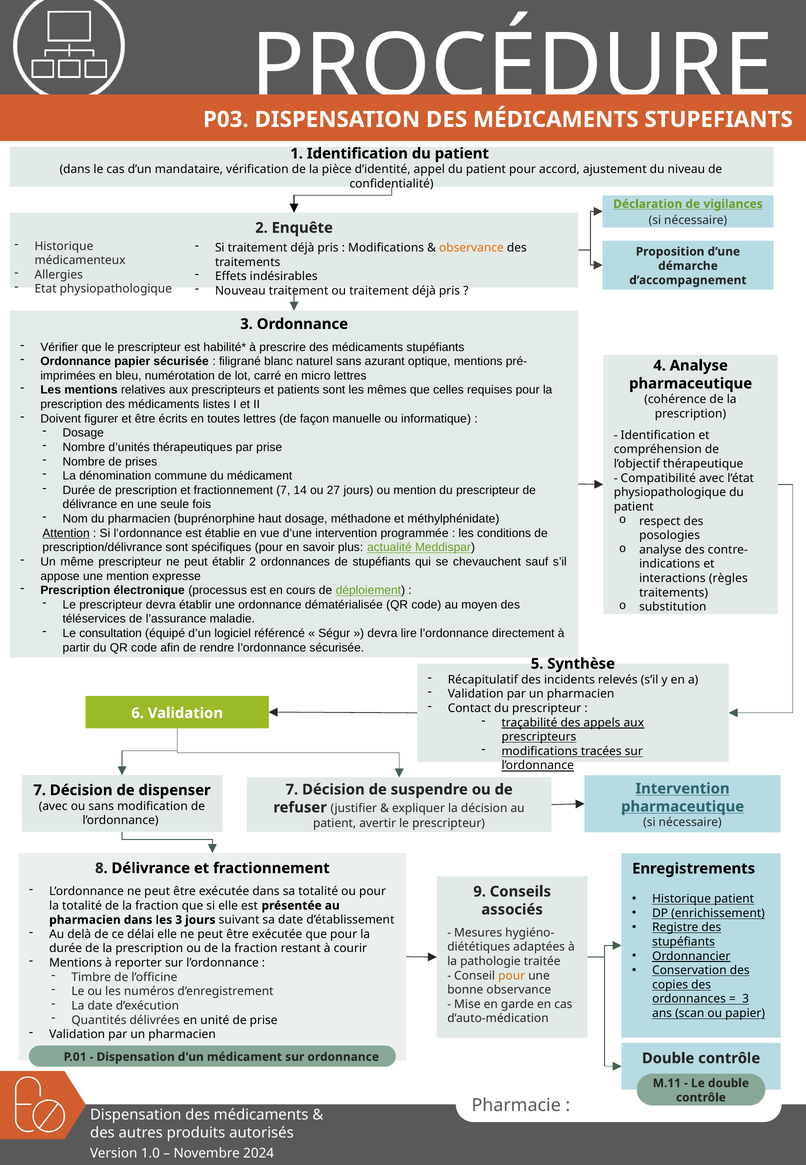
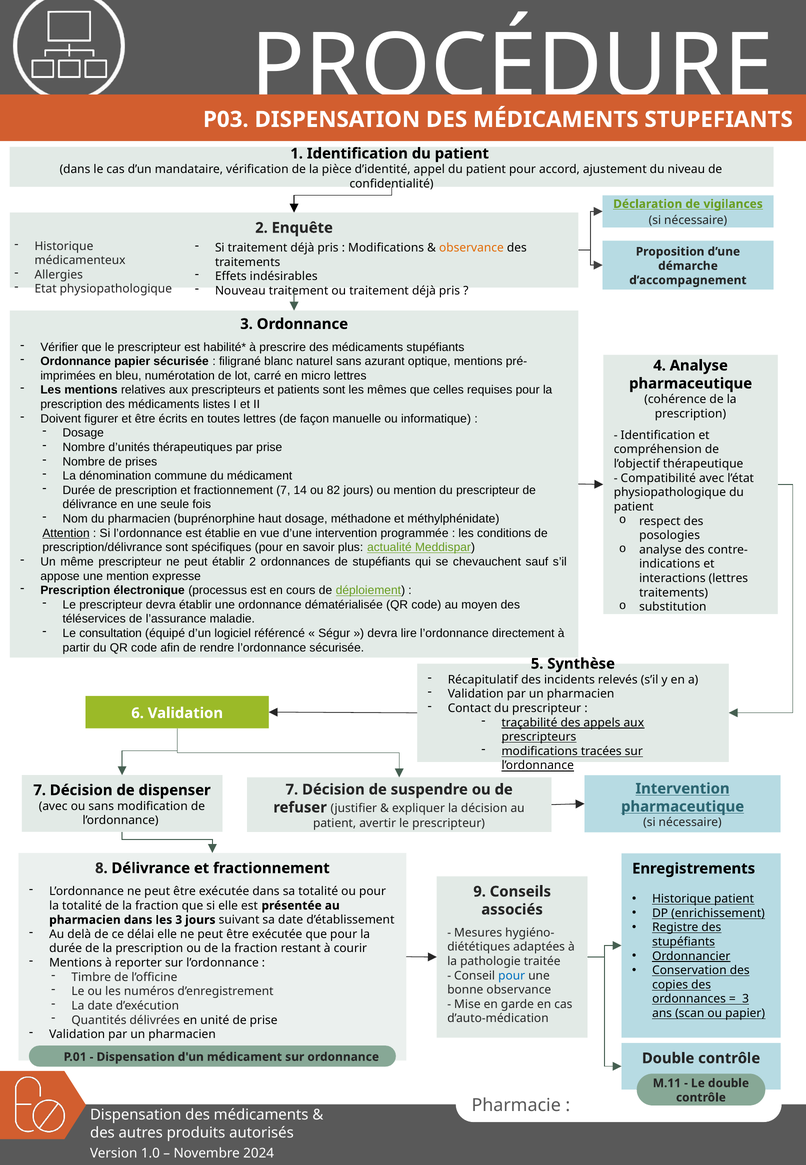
27: 27 -> 82 (333, 490)
interactions règles: règles -> lettres (728, 578)
pour colour: orange -> blue (512, 975)
